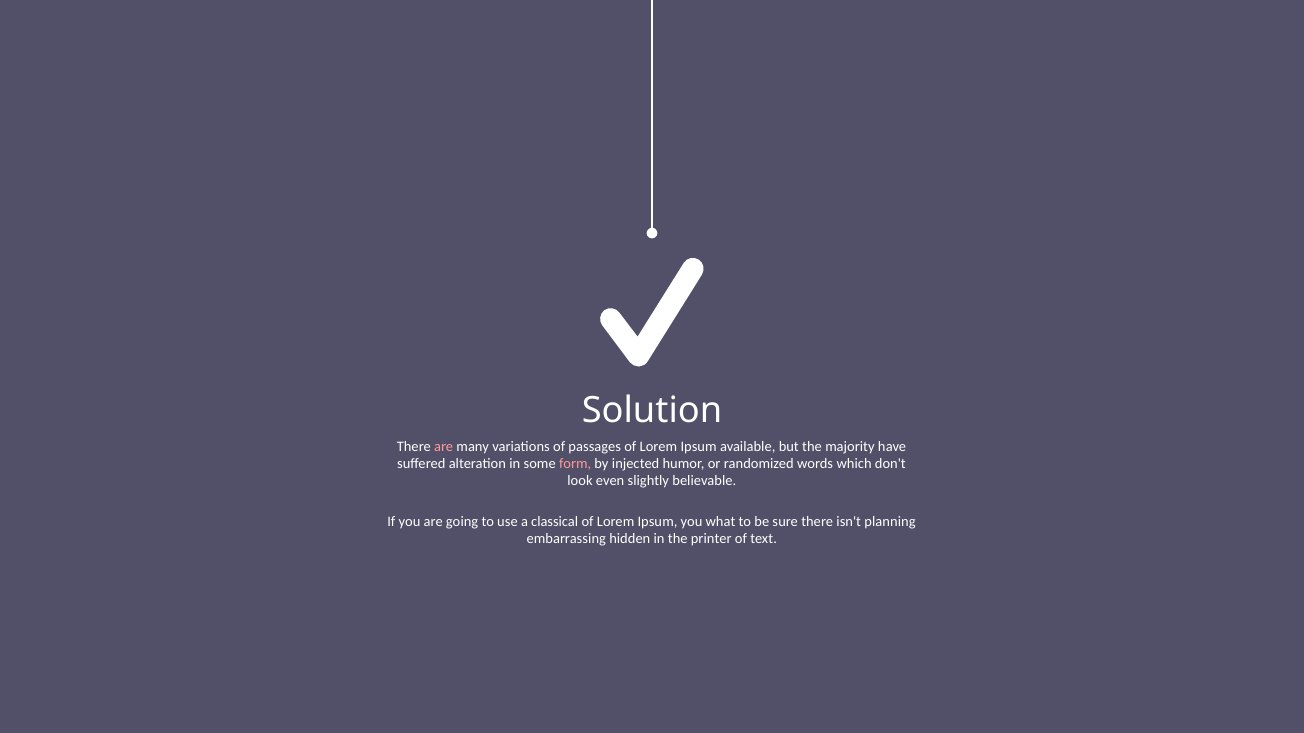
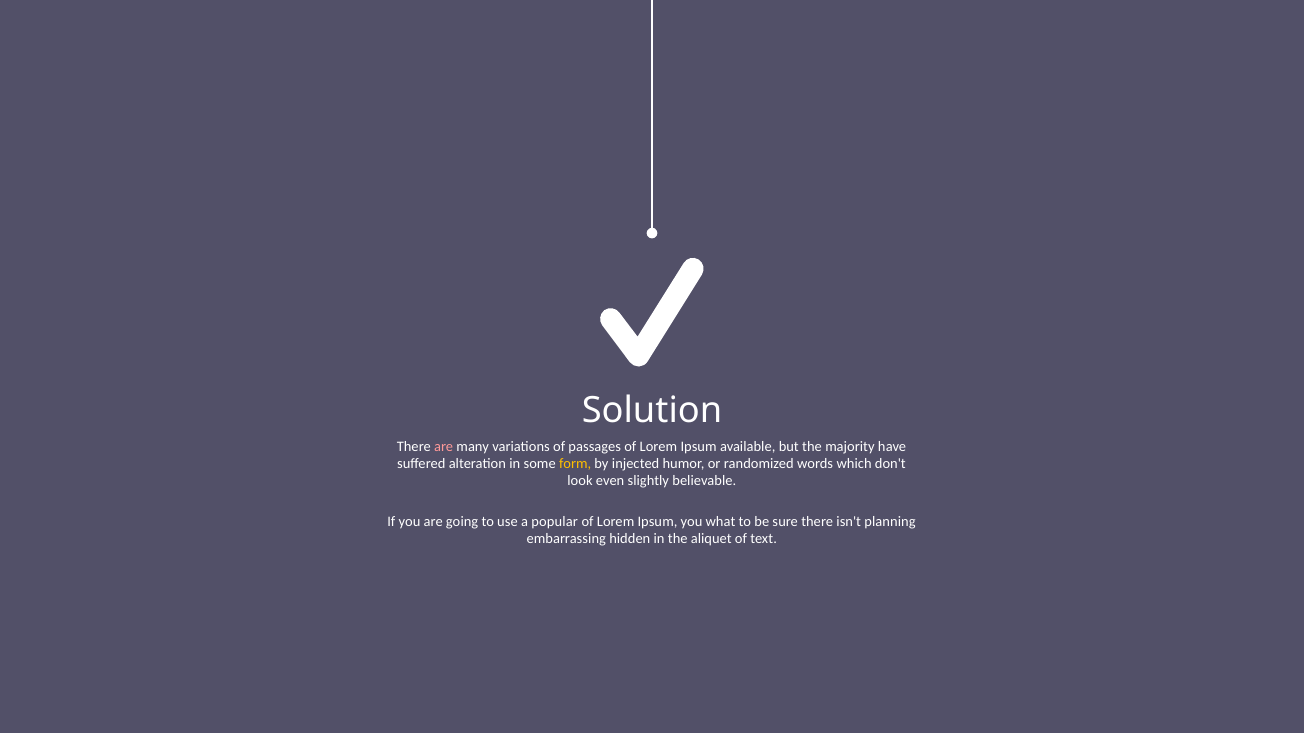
form colour: pink -> yellow (575, 464)
classical: classical -> popular (555, 522)
printer: printer -> aliquet (711, 539)
